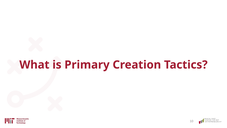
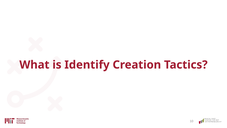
Primary: Primary -> Identify (87, 65)
